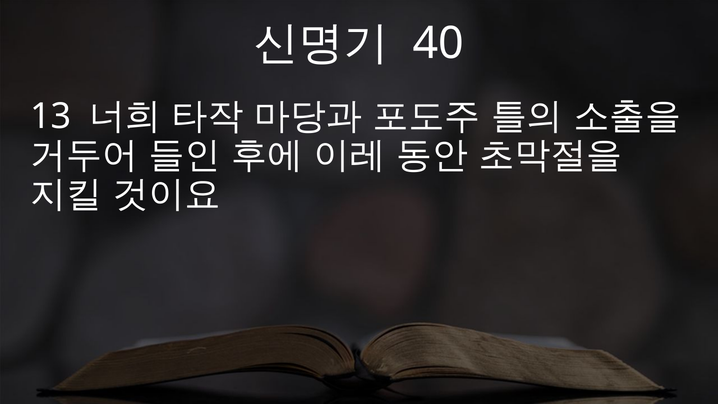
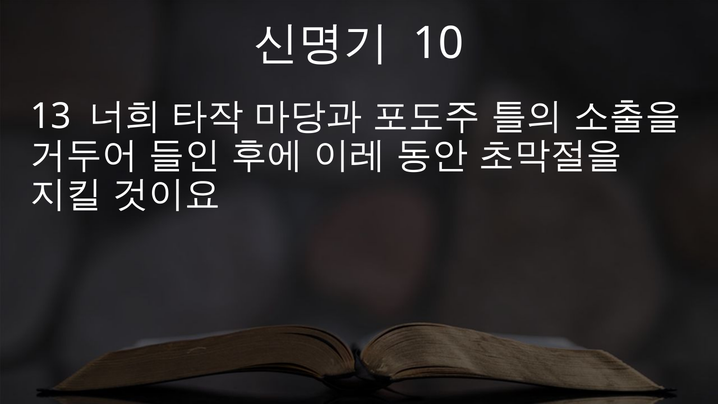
40: 40 -> 10 (438, 43)
